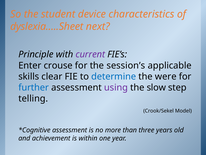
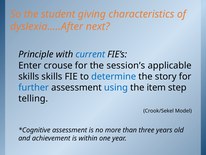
device: device -> giving (92, 14)
dyslexia…..Sheet: dyslexia…..Sheet -> dyslexia…..After (47, 26)
current colour: purple -> blue (90, 54)
skills clear: clear -> skills (52, 76)
were: were -> story (166, 76)
using colour: purple -> blue (116, 87)
slow: slow -> item (156, 87)
